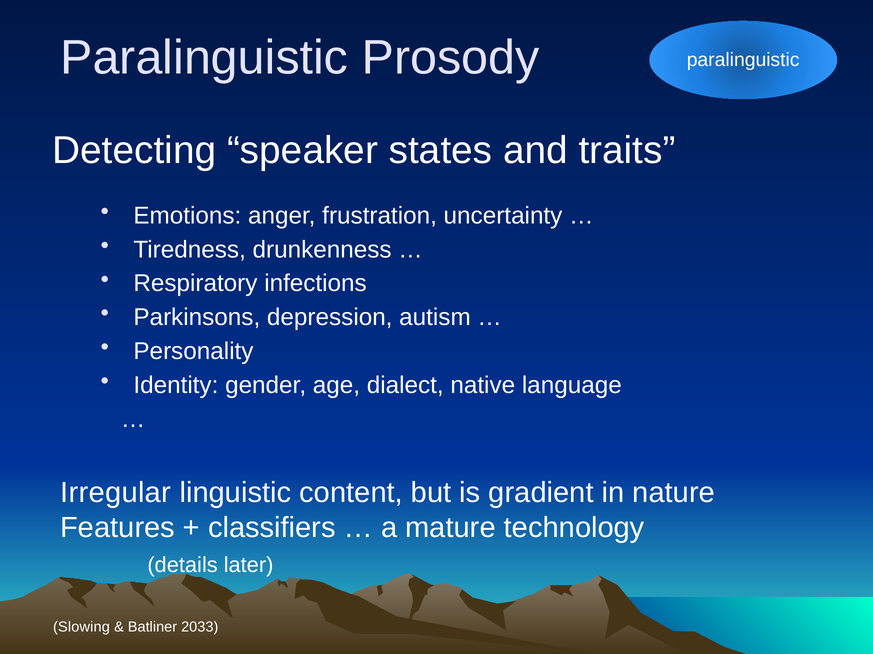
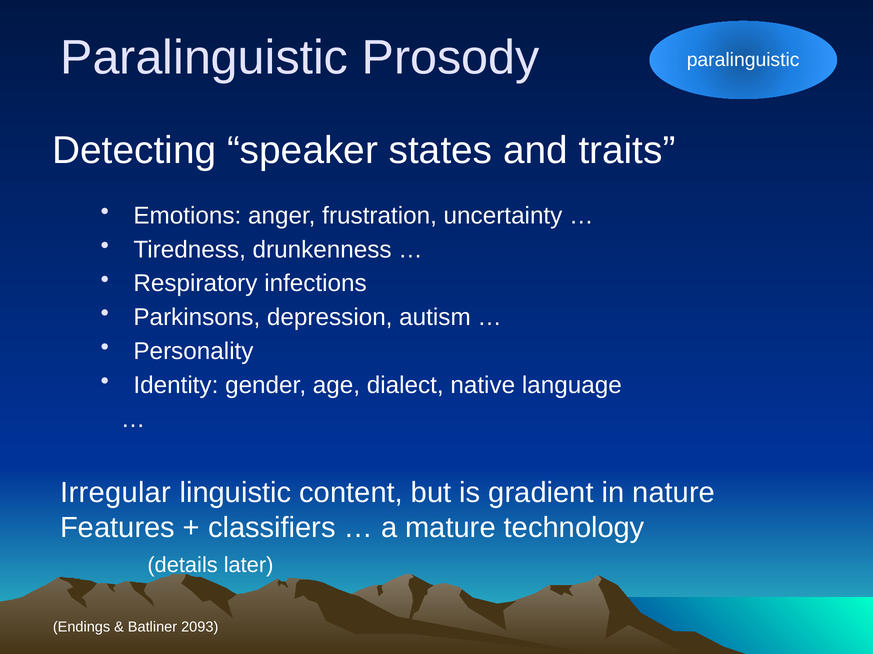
Slowing: Slowing -> Endings (82, 628)
2033: 2033 -> 2093 (200, 628)
